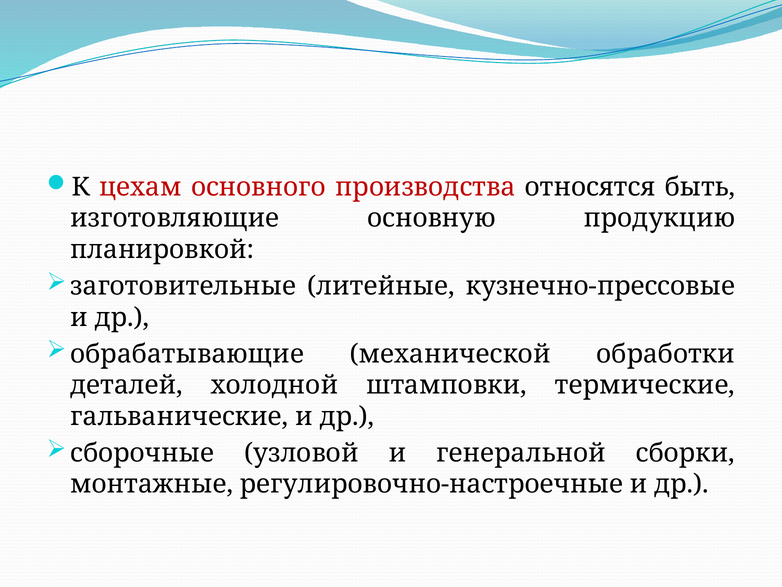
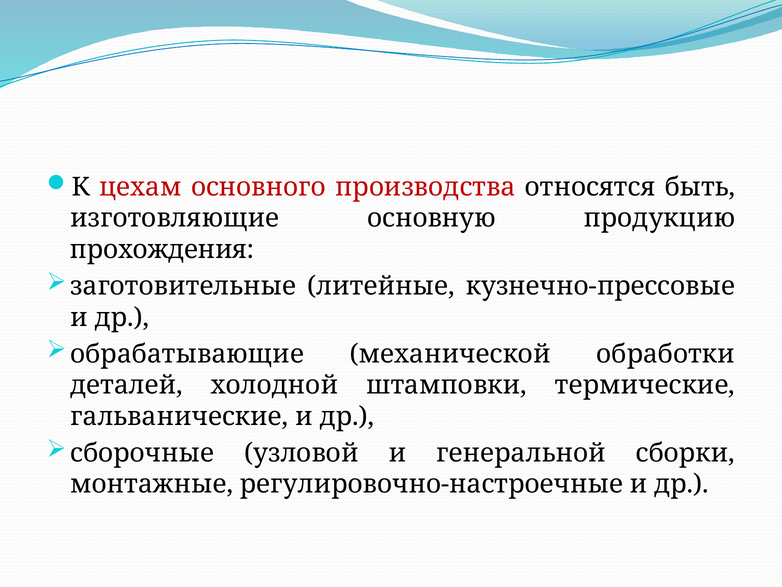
планировкой: планировкой -> прохождения (162, 249)
